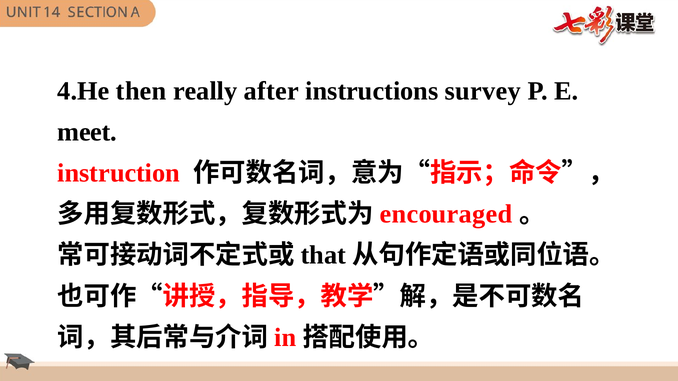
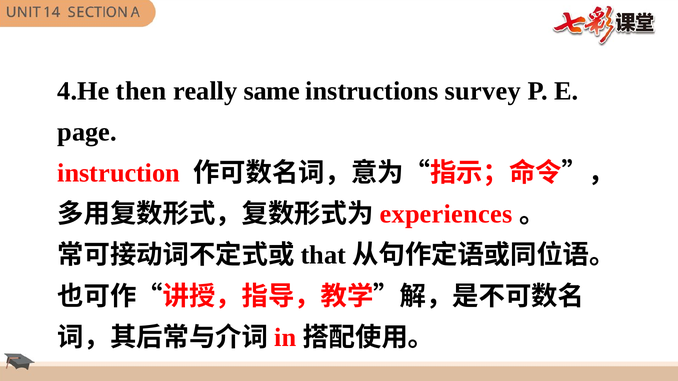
after: after -> same (272, 91)
meet: meet -> page (87, 132)
encouraged: encouraged -> experiences (446, 214)
